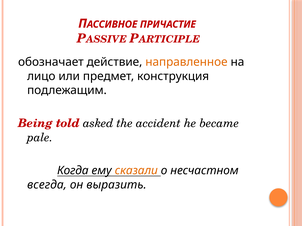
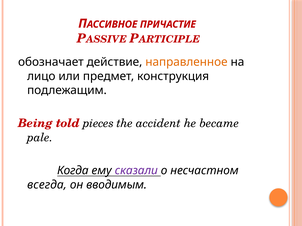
asked: asked -> pieces (98, 124)
сказали colour: orange -> purple (136, 171)
выразить: выразить -> вводимым (117, 185)
